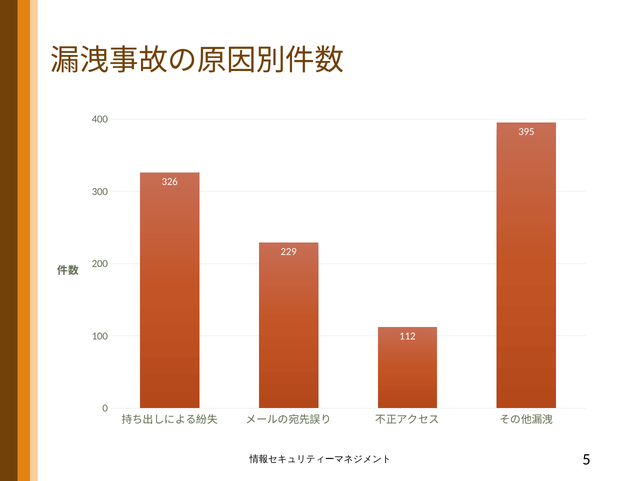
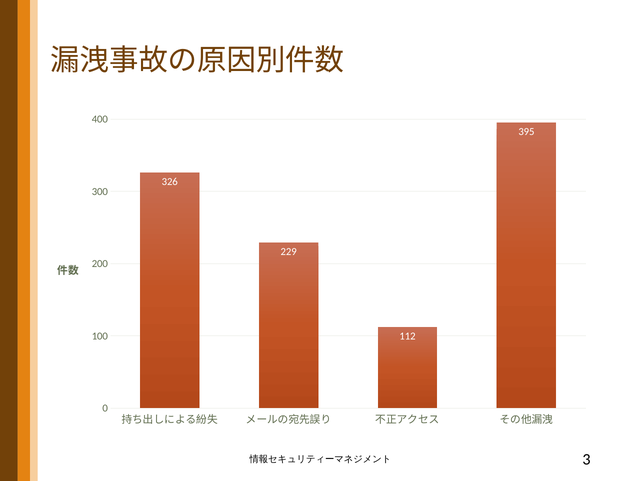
5: 5 -> 3 (586, 459)
